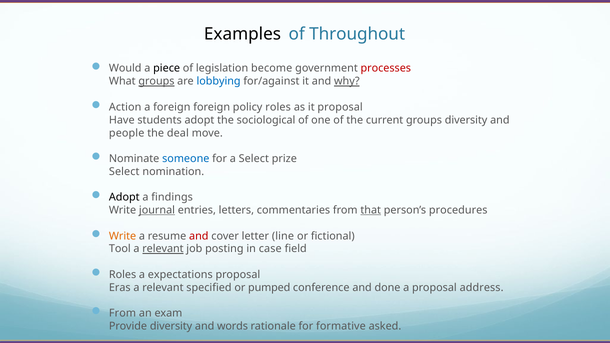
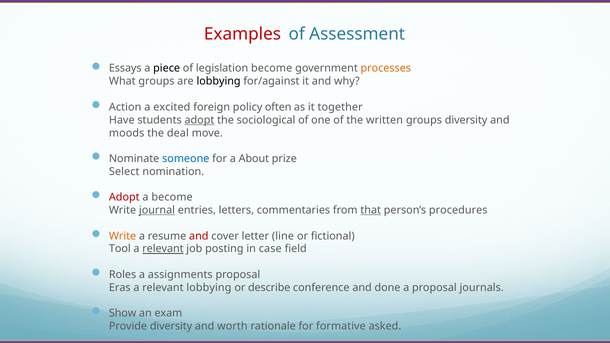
Examples colour: black -> red (242, 34)
Throughout: Throughout -> Assessment (357, 34)
Would: Would -> Essays (125, 68)
processes colour: red -> orange (386, 68)
groups underline: present -> none (156, 81)
lobbying colour: blue -> black (219, 81)
why underline: present -> none (347, 81)
a foreign: foreign -> excited (172, 107)
policy roles: roles -> often (278, 107)
it proposal: proposal -> together (340, 107)
adopt underline: none -> present (199, 120)
current: current -> written (385, 120)
people: people -> moods (127, 133)
a Select: Select -> About (254, 159)
Adopt colour: black -> red (124, 197)
a findings: findings -> become (172, 197)
expectations: expectations -> assignments (180, 275)
relevant specified: specified -> lobbying (209, 288)
pumped: pumped -> describe (269, 288)
address: address -> journals (482, 288)
From: From -> Show (123, 313)
words: words -> worth (232, 326)
